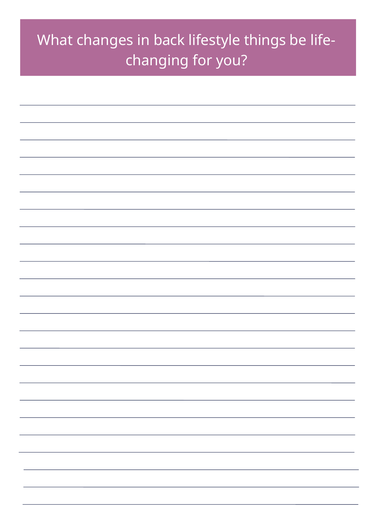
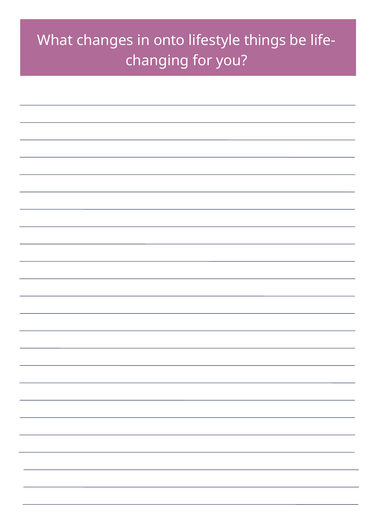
back: back -> onto (169, 40)
